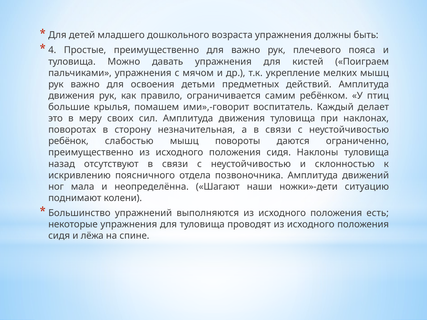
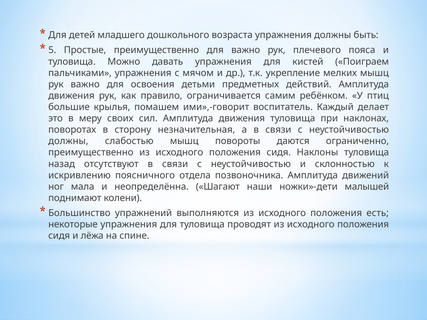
4: 4 -> 5 (52, 50)
ребёнок: ребёнок -> должны (68, 141)
ситуацию: ситуацию -> малышей (367, 187)
